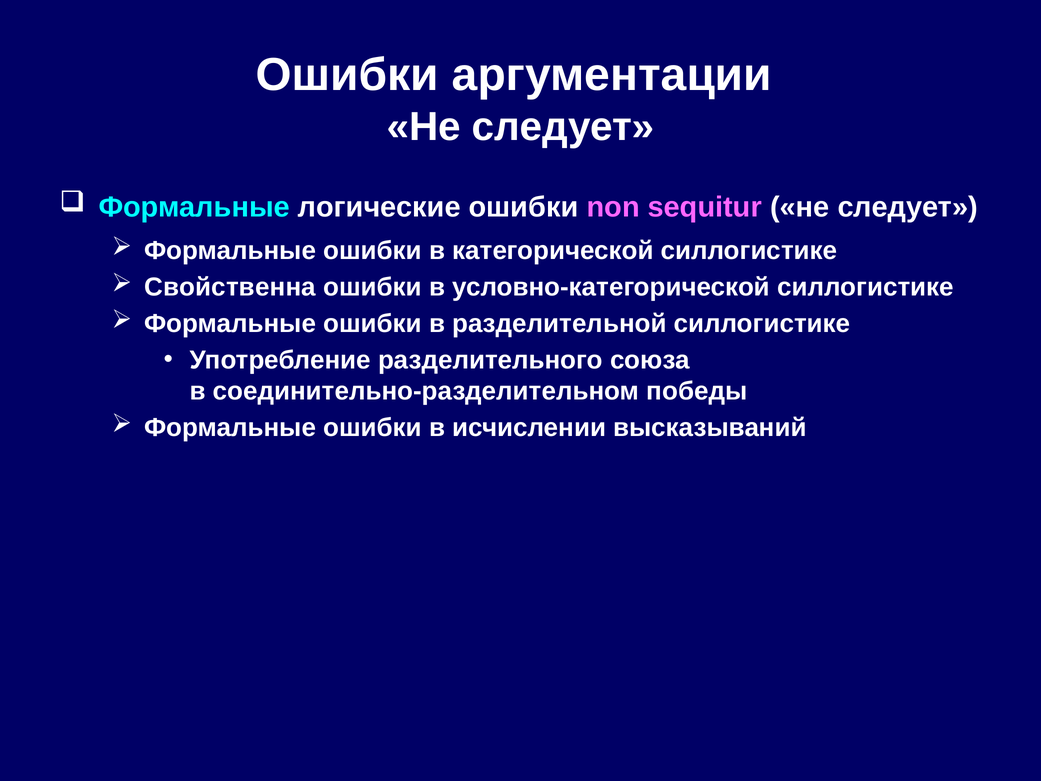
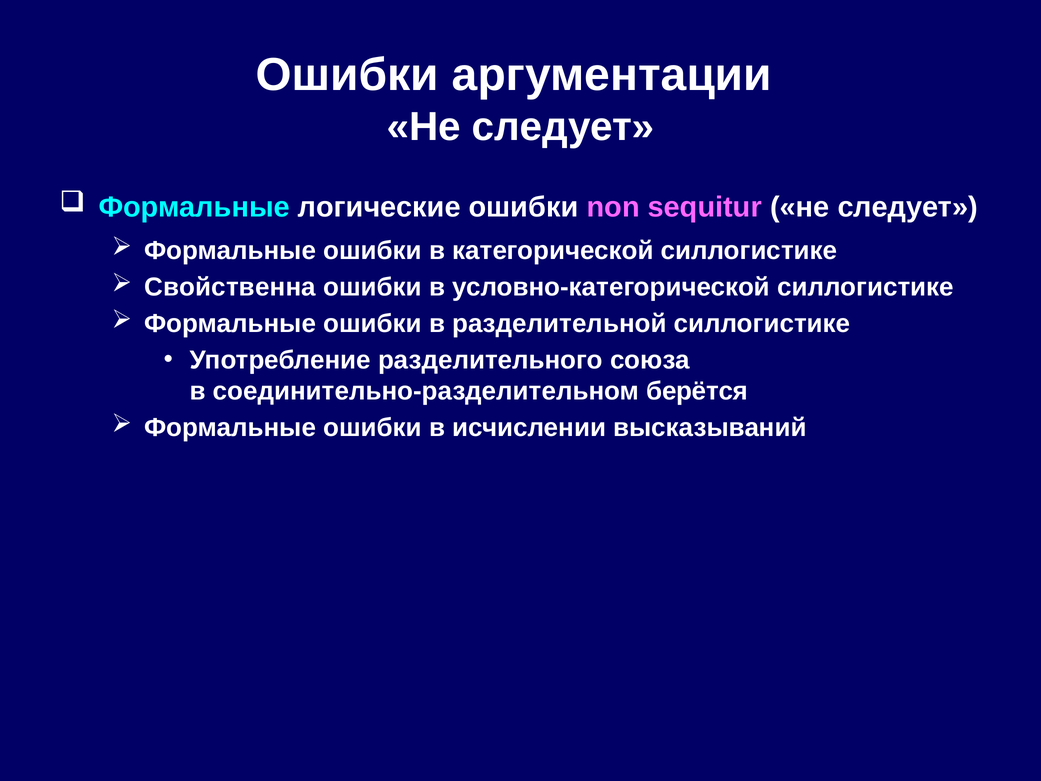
победы: победы -> берётся (697, 391)
